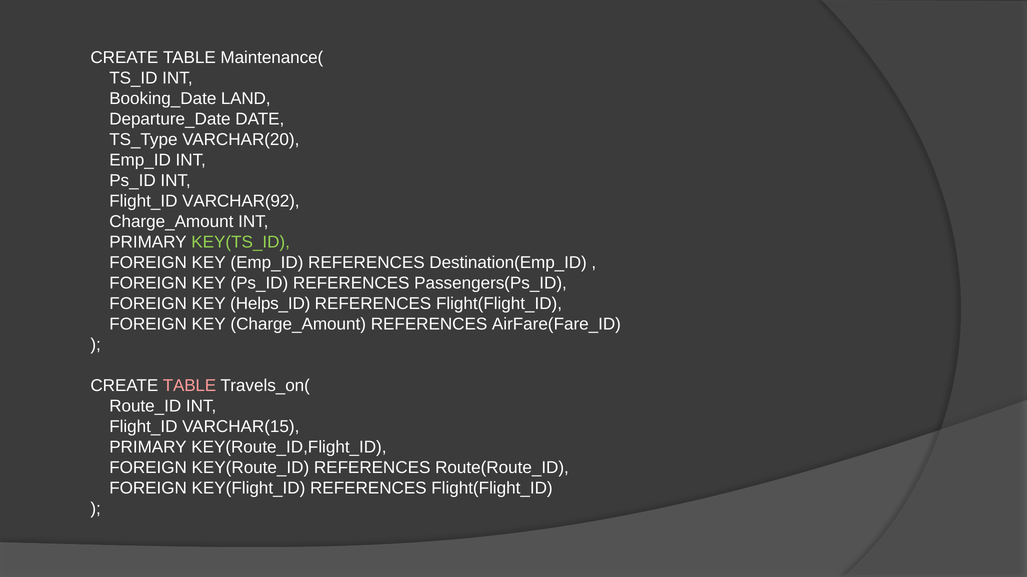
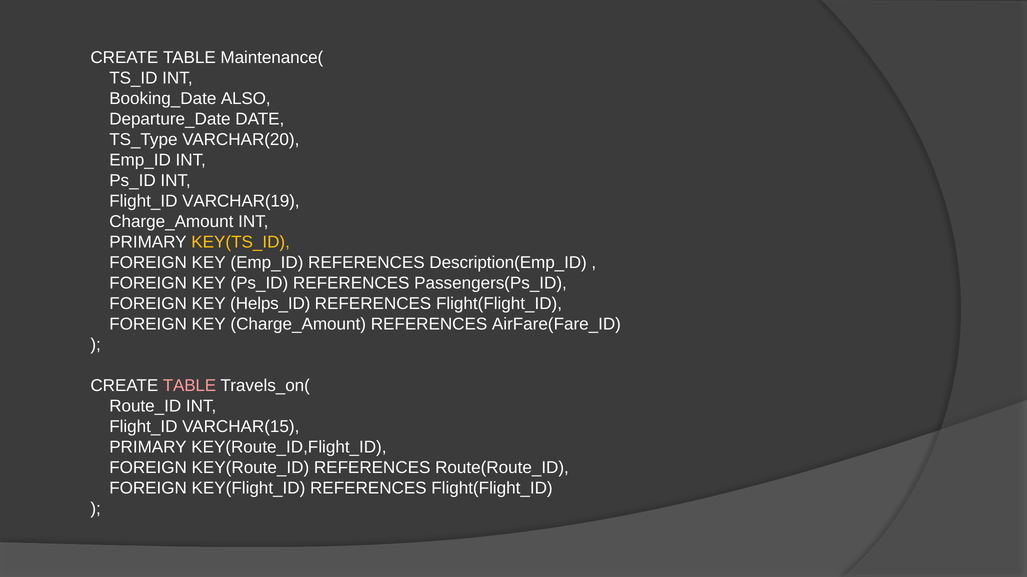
LAND: LAND -> ALSO (246, 99)
VARCHAR(92: VARCHAR(92 -> VARCHAR(19 (241, 201)
KEY(TS_ID colour: light green -> yellow (241, 243)
Destination(Emp_ID: Destination(Emp_ID -> Description(Emp_ID (508, 263)
